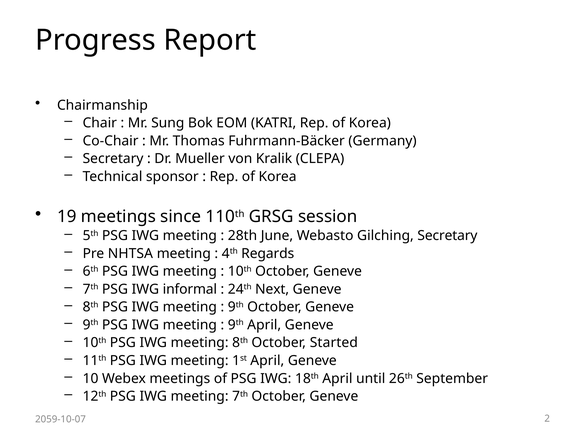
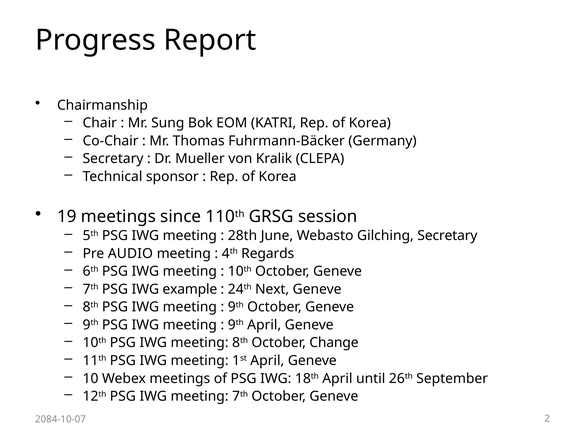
NHTSA: NHTSA -> AUDIO (130, 253)
informal: informal -> example (190, 289)
Started: Started -> Change (334, 343)
2059-10-07: 2059-10-07 -> 2084-10-07 (60, 419)
